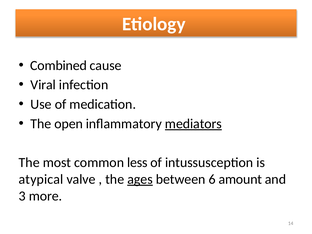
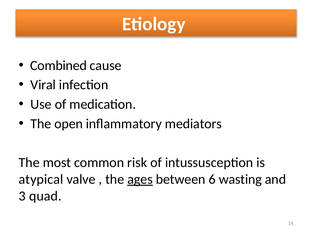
mediators underline: present -> none (193, 124)
less: less -> risk (137, 163)
amount: amount -> wasting (240, 179)
more: more -> quad (45, 196)
